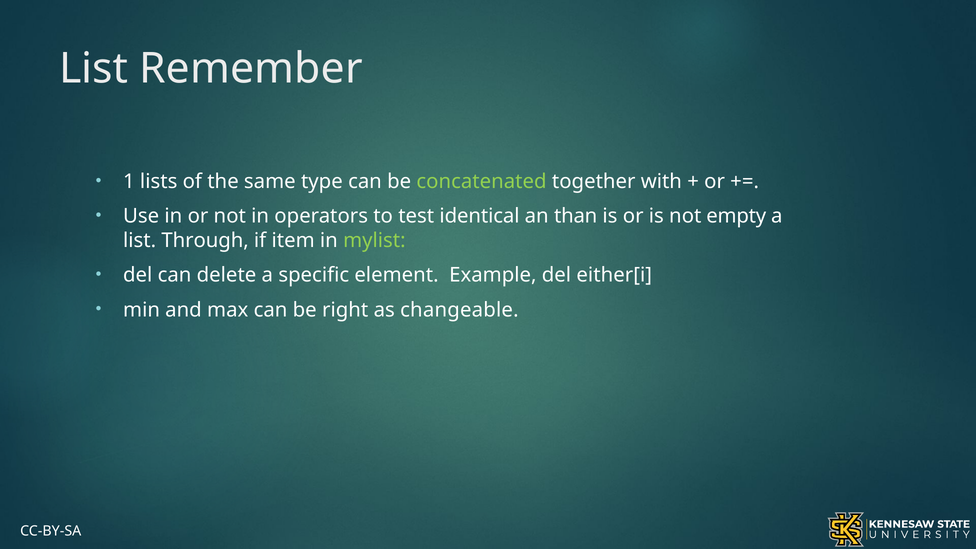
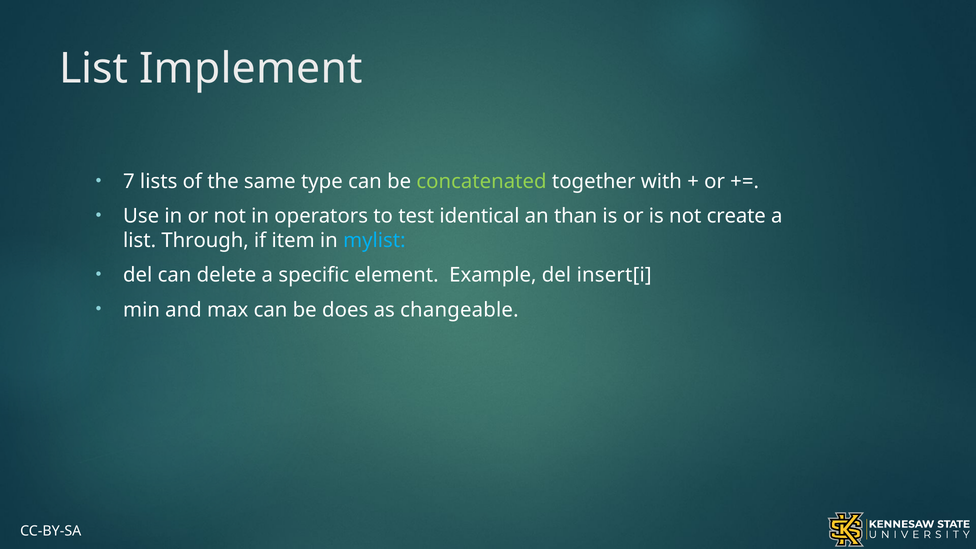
Remember: Remember -> Implement (251, 69)
1: 1 -> 7 (129, 182)
empty: empty -> create (736, 216)
mylist colour: light green -> light blue (374, 241)
either[i: either[i -> insert[i (614, 275)
right: right -> does (345, 310)
